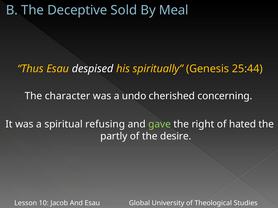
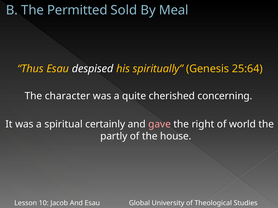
Deceptive: Deceptive -> Permitted (77, 10)
25:44: 25:44 -> 25:64 (247, 69)
undo: undo -> quite (134, 96)
refusing: refusing -> certainly (105, 124)
gave colour: light green -> pink (160, 124)
hated: hated -> world (243, 124)
desire: desire -> house (176, 136)
